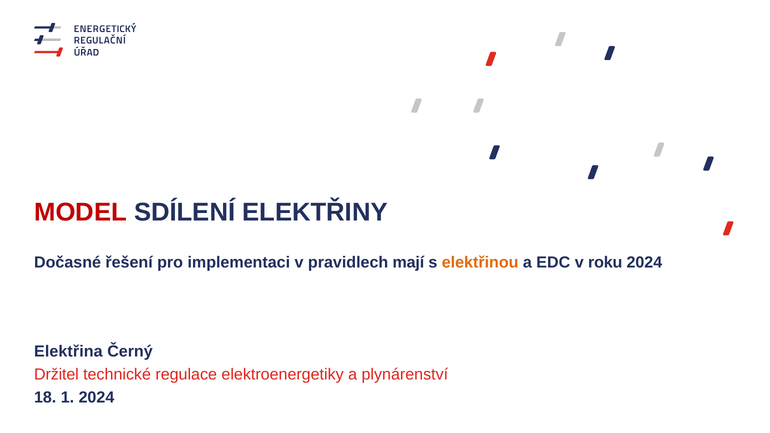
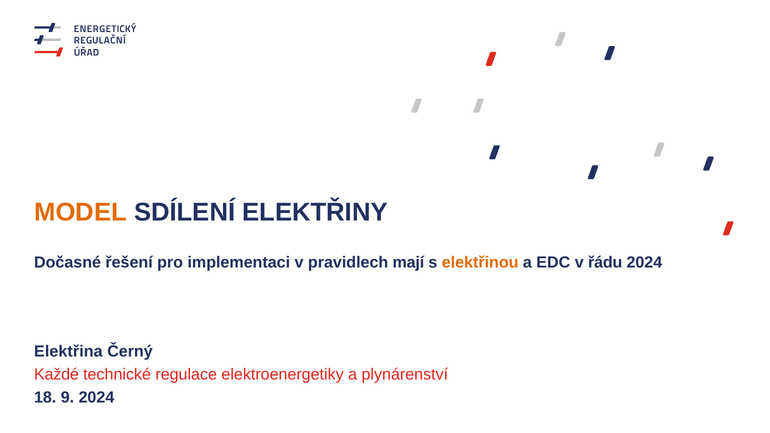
MODEL colour: red -> orange (80, 212)
roku: roku -> řádu (605, 262)
Držitel: Držitel -> Každé (56, 375)
1: 1 -> 9 (67, 398)
